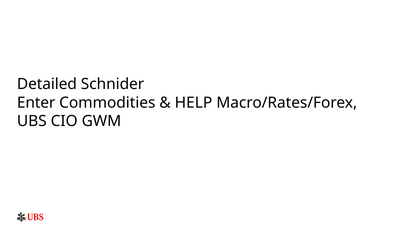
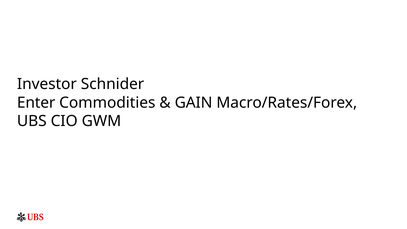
Detailed: Detailed -> Investor (47, 84)
HELP: HELP -> GAIN (194, 103)
